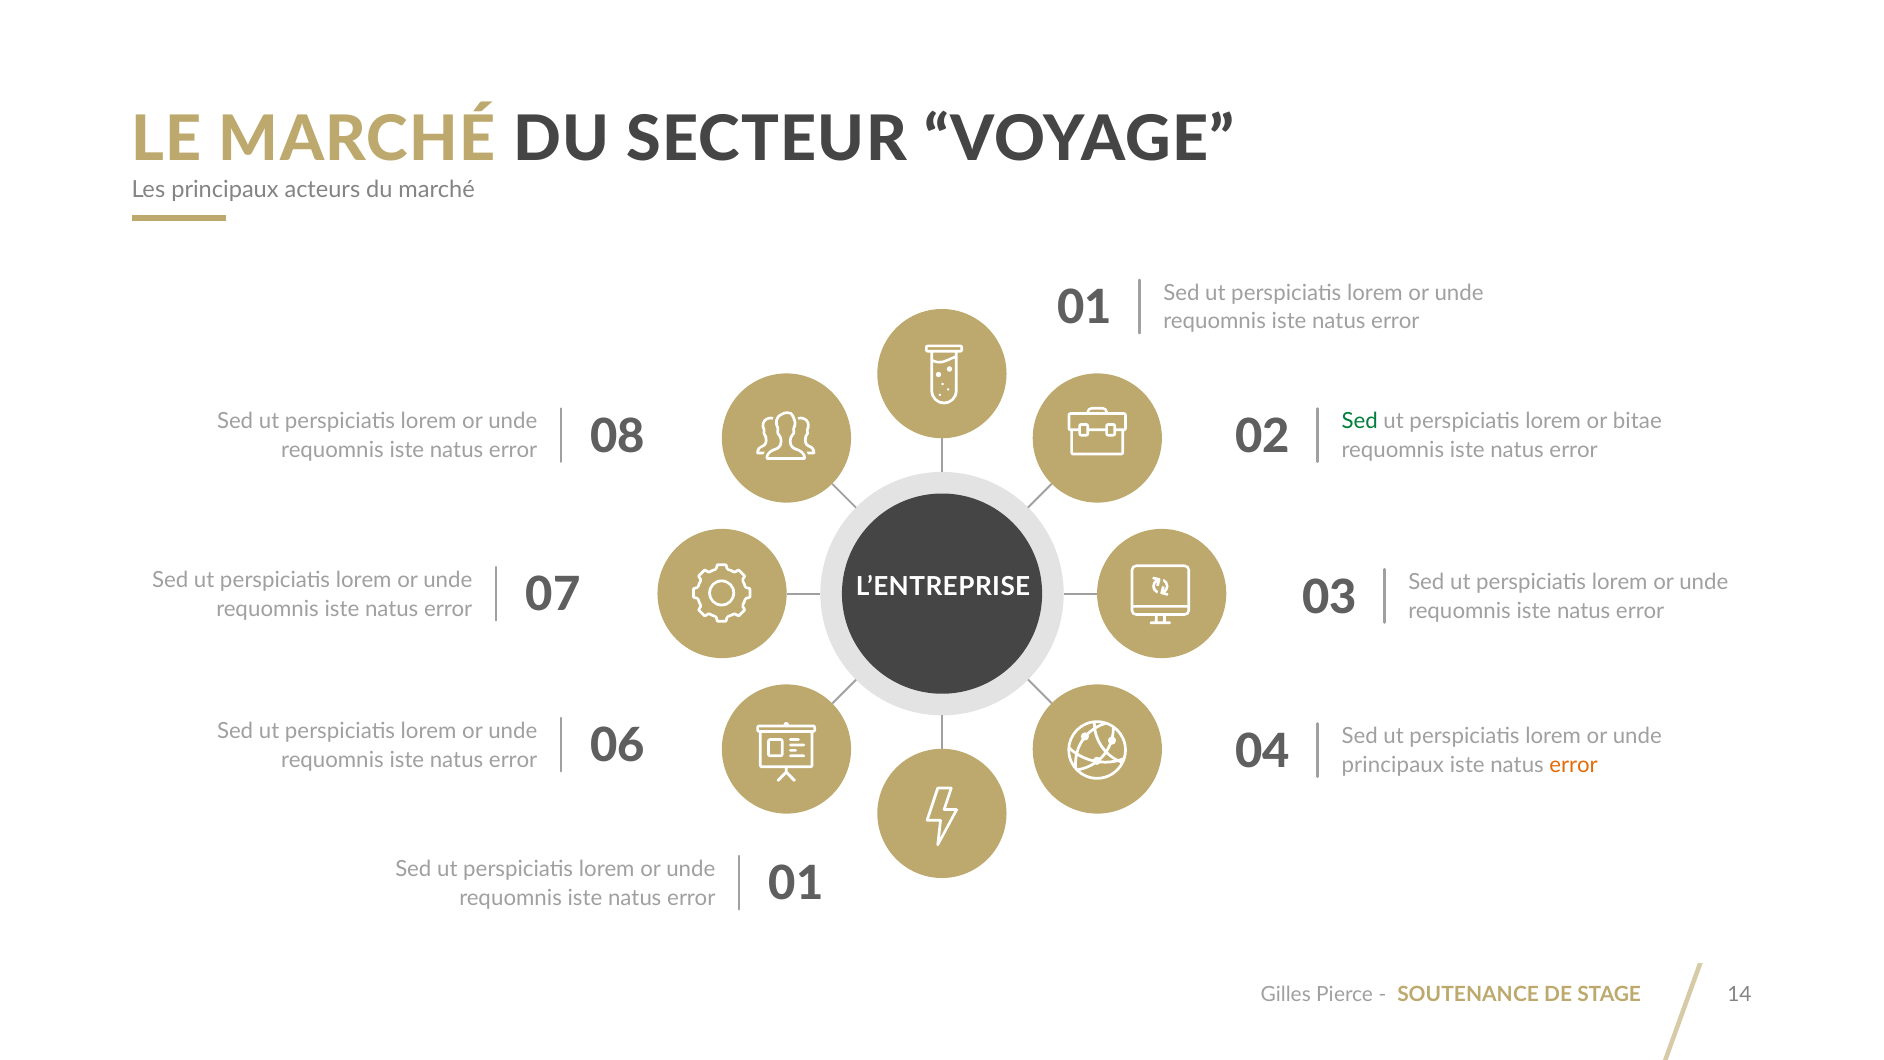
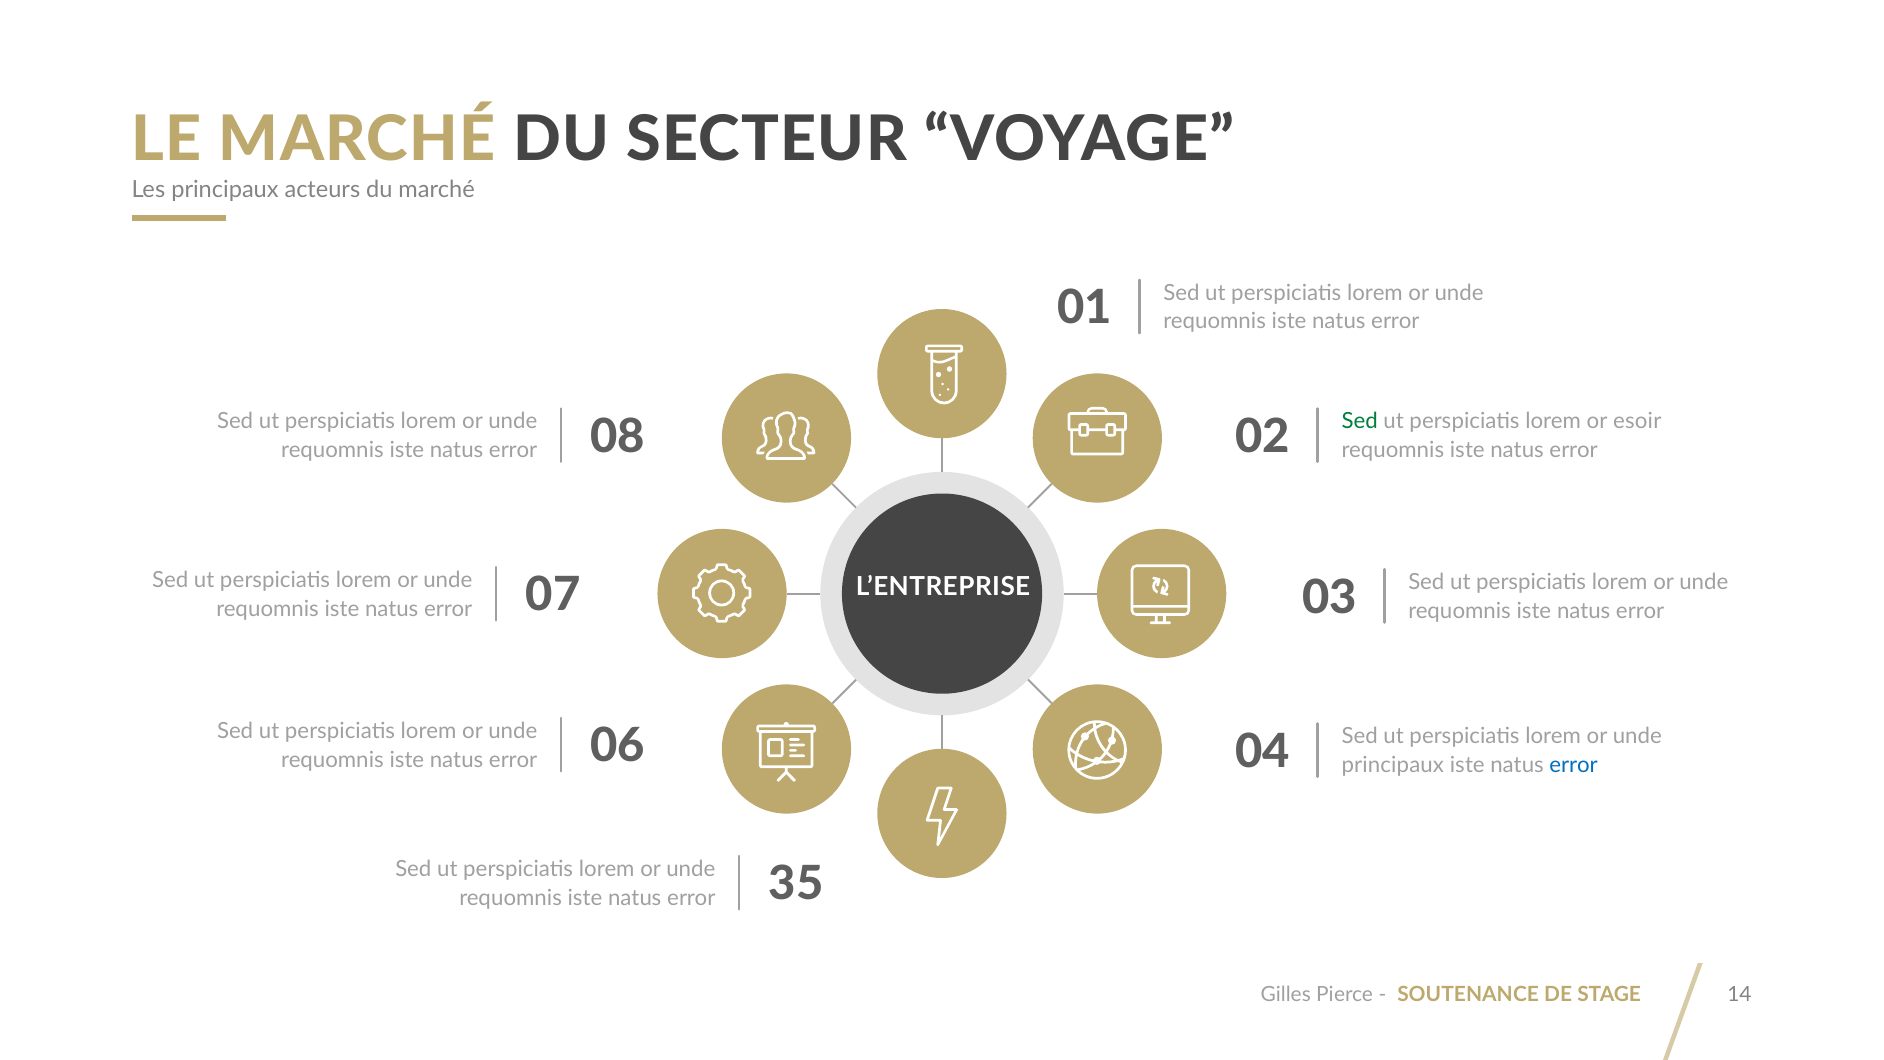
bitae: bitae -> esoir (1637, 421)
error colour: orange -> blue (1574, 765)
01: 01 -> 35 (796, 884)
